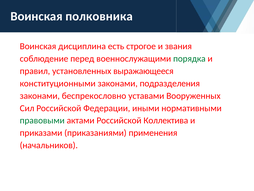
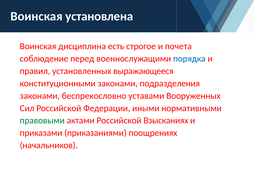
полковника: полковника -> установлена (99, 16)
звания: звания -> почета (178, 46)
порядка colour: green -> blue (189, 58)
Коллектива: Коллектива -> Взысканиях (166, 120)
применения: применения -> поощрениях (153, 133)
